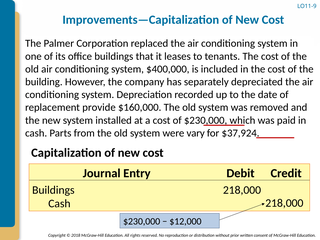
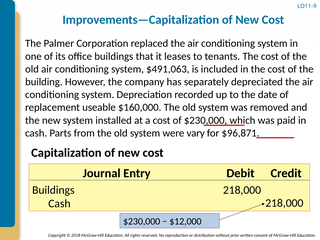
$400,000: $400,000 -> $491,063 (168, 69)
provide: provide -> useable (99, 107)
$37,924: $37,924 -> $96,871 (241, 133)
